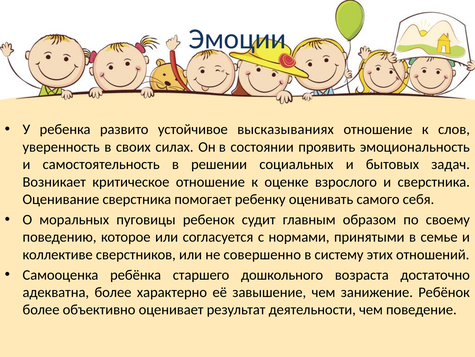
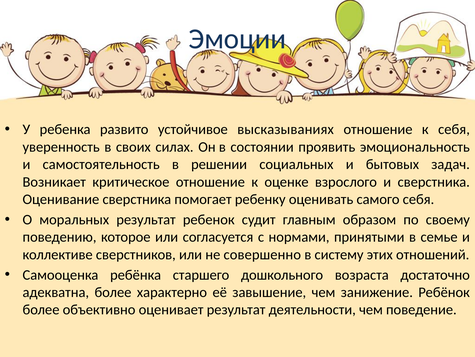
к слов: слов -> себя (454, 129)
моральных пуговицы: пуговицы -> результат (146, 219)
